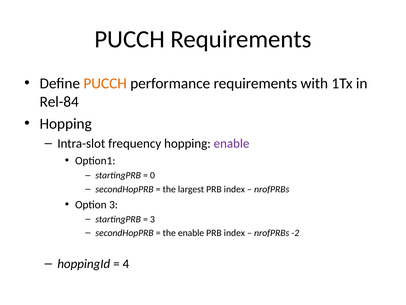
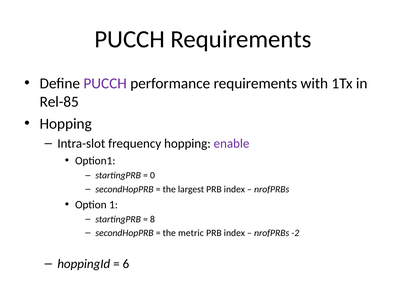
PUCCH colour: orange -> purple (105, 83)
Rel-84: Rel-84 -> Rel-85 (59, 102)
Option 3: 3 -> 1 (114, 204)
3: 3 -> 8 (152, 219)
the enable: enable -> metric (191, 233)
4: 4 -> 6 (126, 263)
